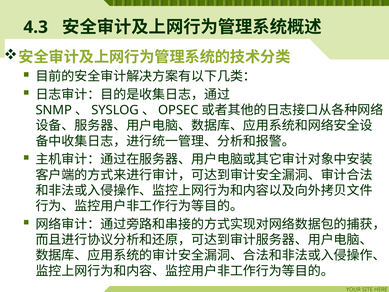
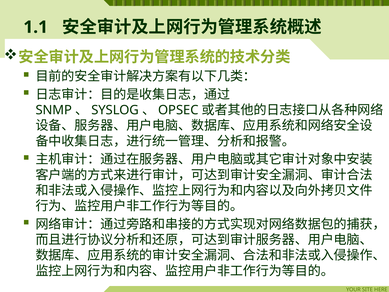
4.3: 4.3 -> 1.1 (36, 27)
